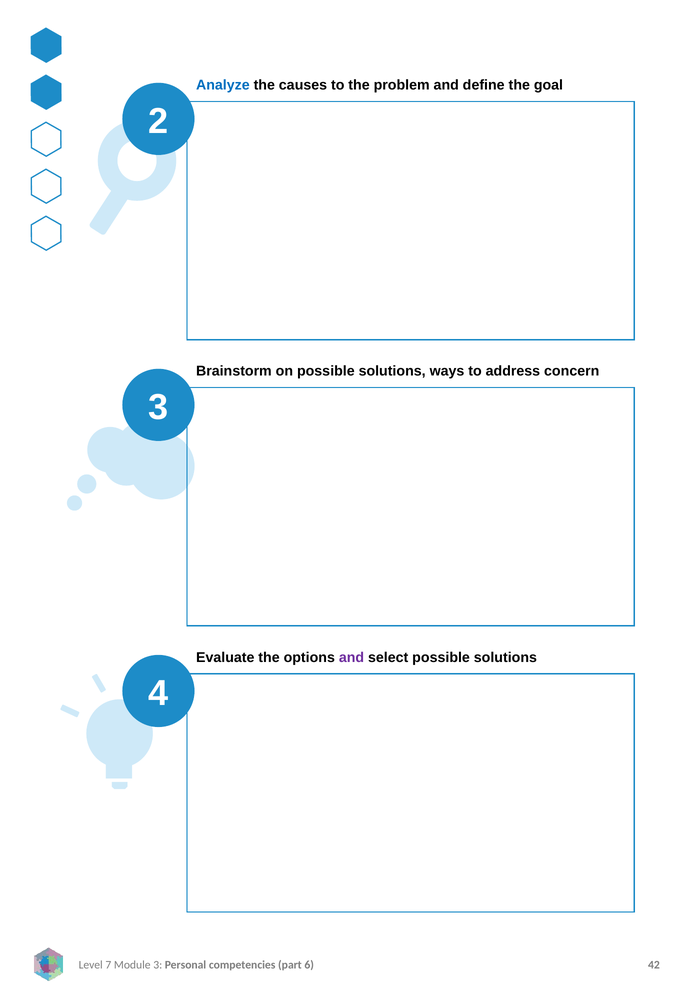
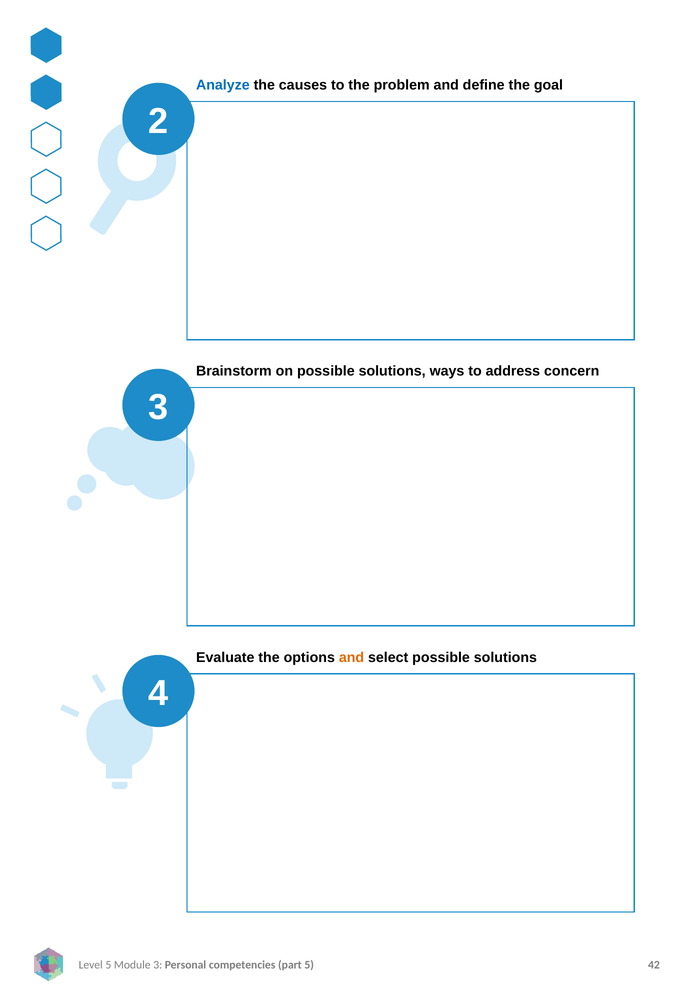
and colour: purple -> orange (351, 657)
7: 7 -> 5 (108, 964)
6: 6 -> 5 (309, 964)
